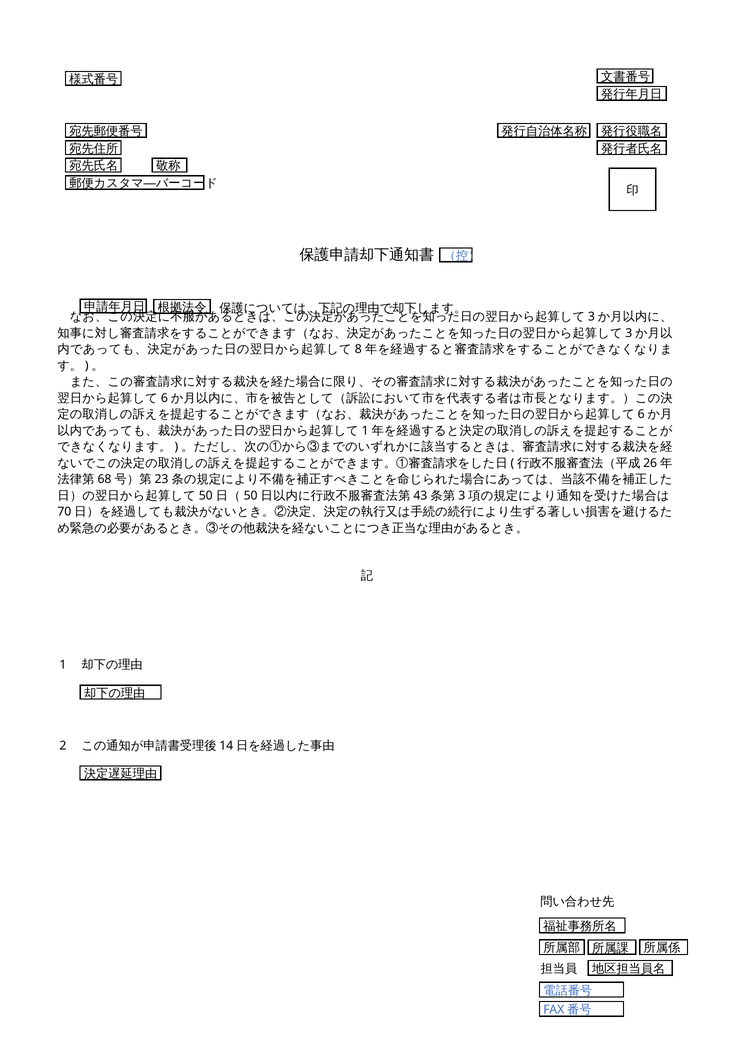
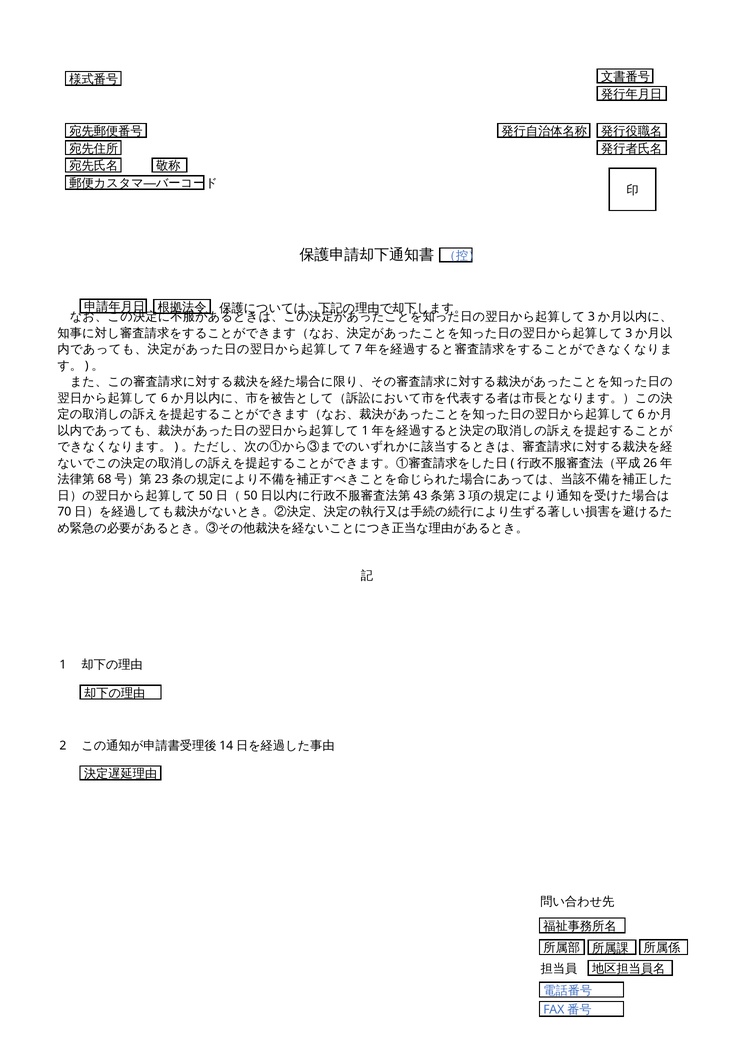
8: 8 -> 7 (358, 349)
